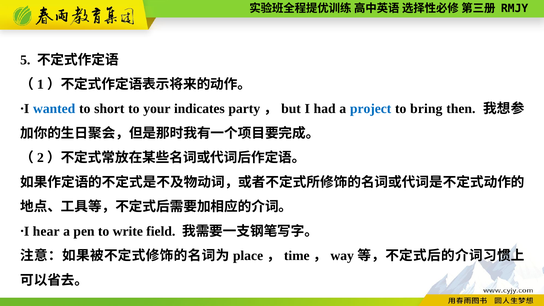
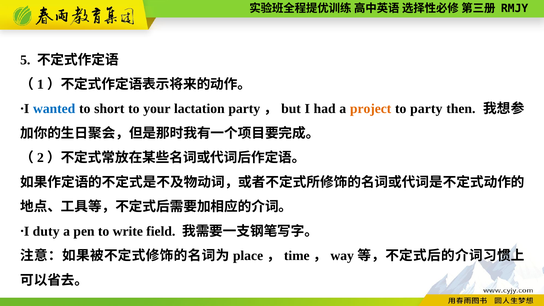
indicates: indicates -> lactation (199, 109)
project colour: blue -> orange (371, 109)
to bring: bring -> party (426, 109)
hear: hear -> duty (46, 231)
